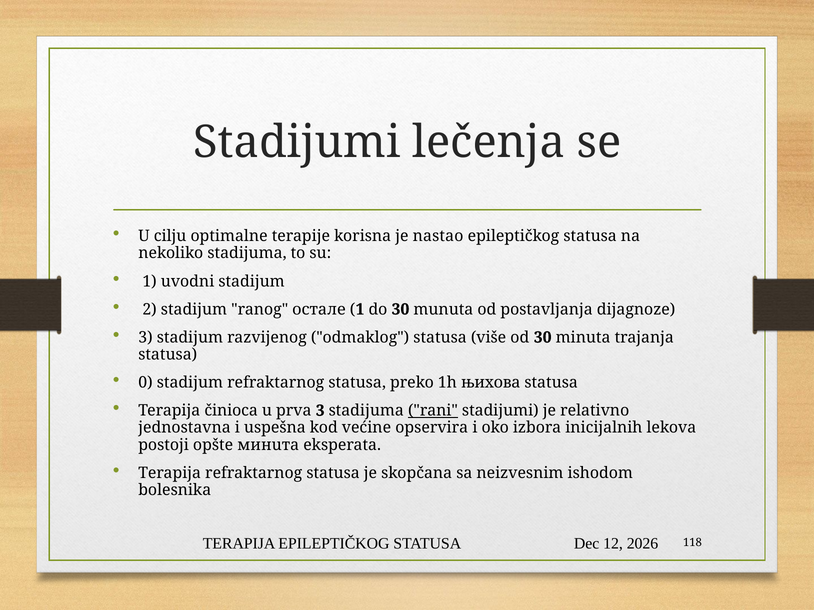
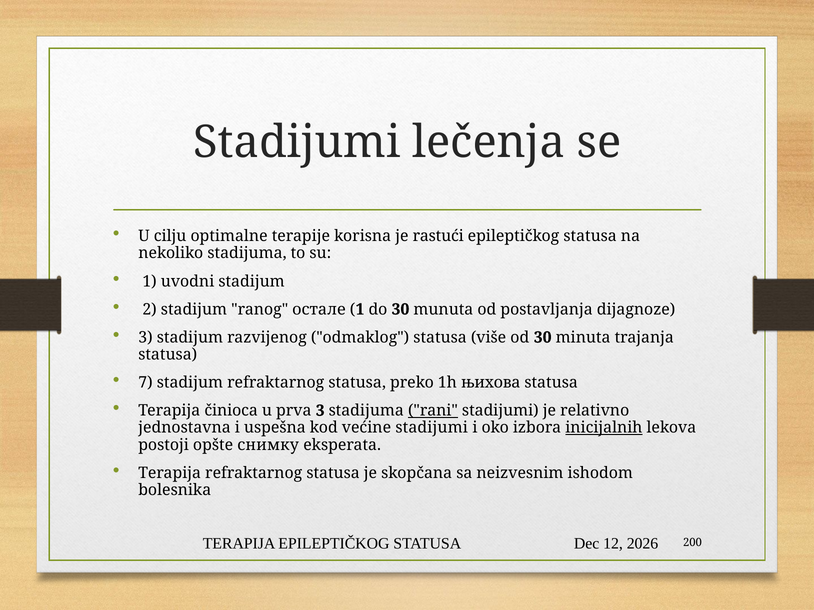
nastao: nastao -> rastući (438, 236)
0: 0 -> 7 (146, 383)
većine opservira: opservira -> stadijumi (432, 428)
inicijalnih underline: none -> present (604, 428)
минuтa: минuтa -> снимку (268, 445)
118: 118 -> 200 (692, 543)
